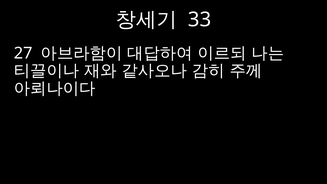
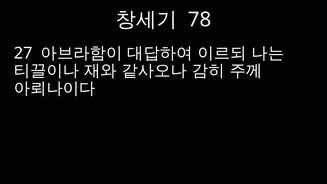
33: 33 -> 78 (200, 20)
